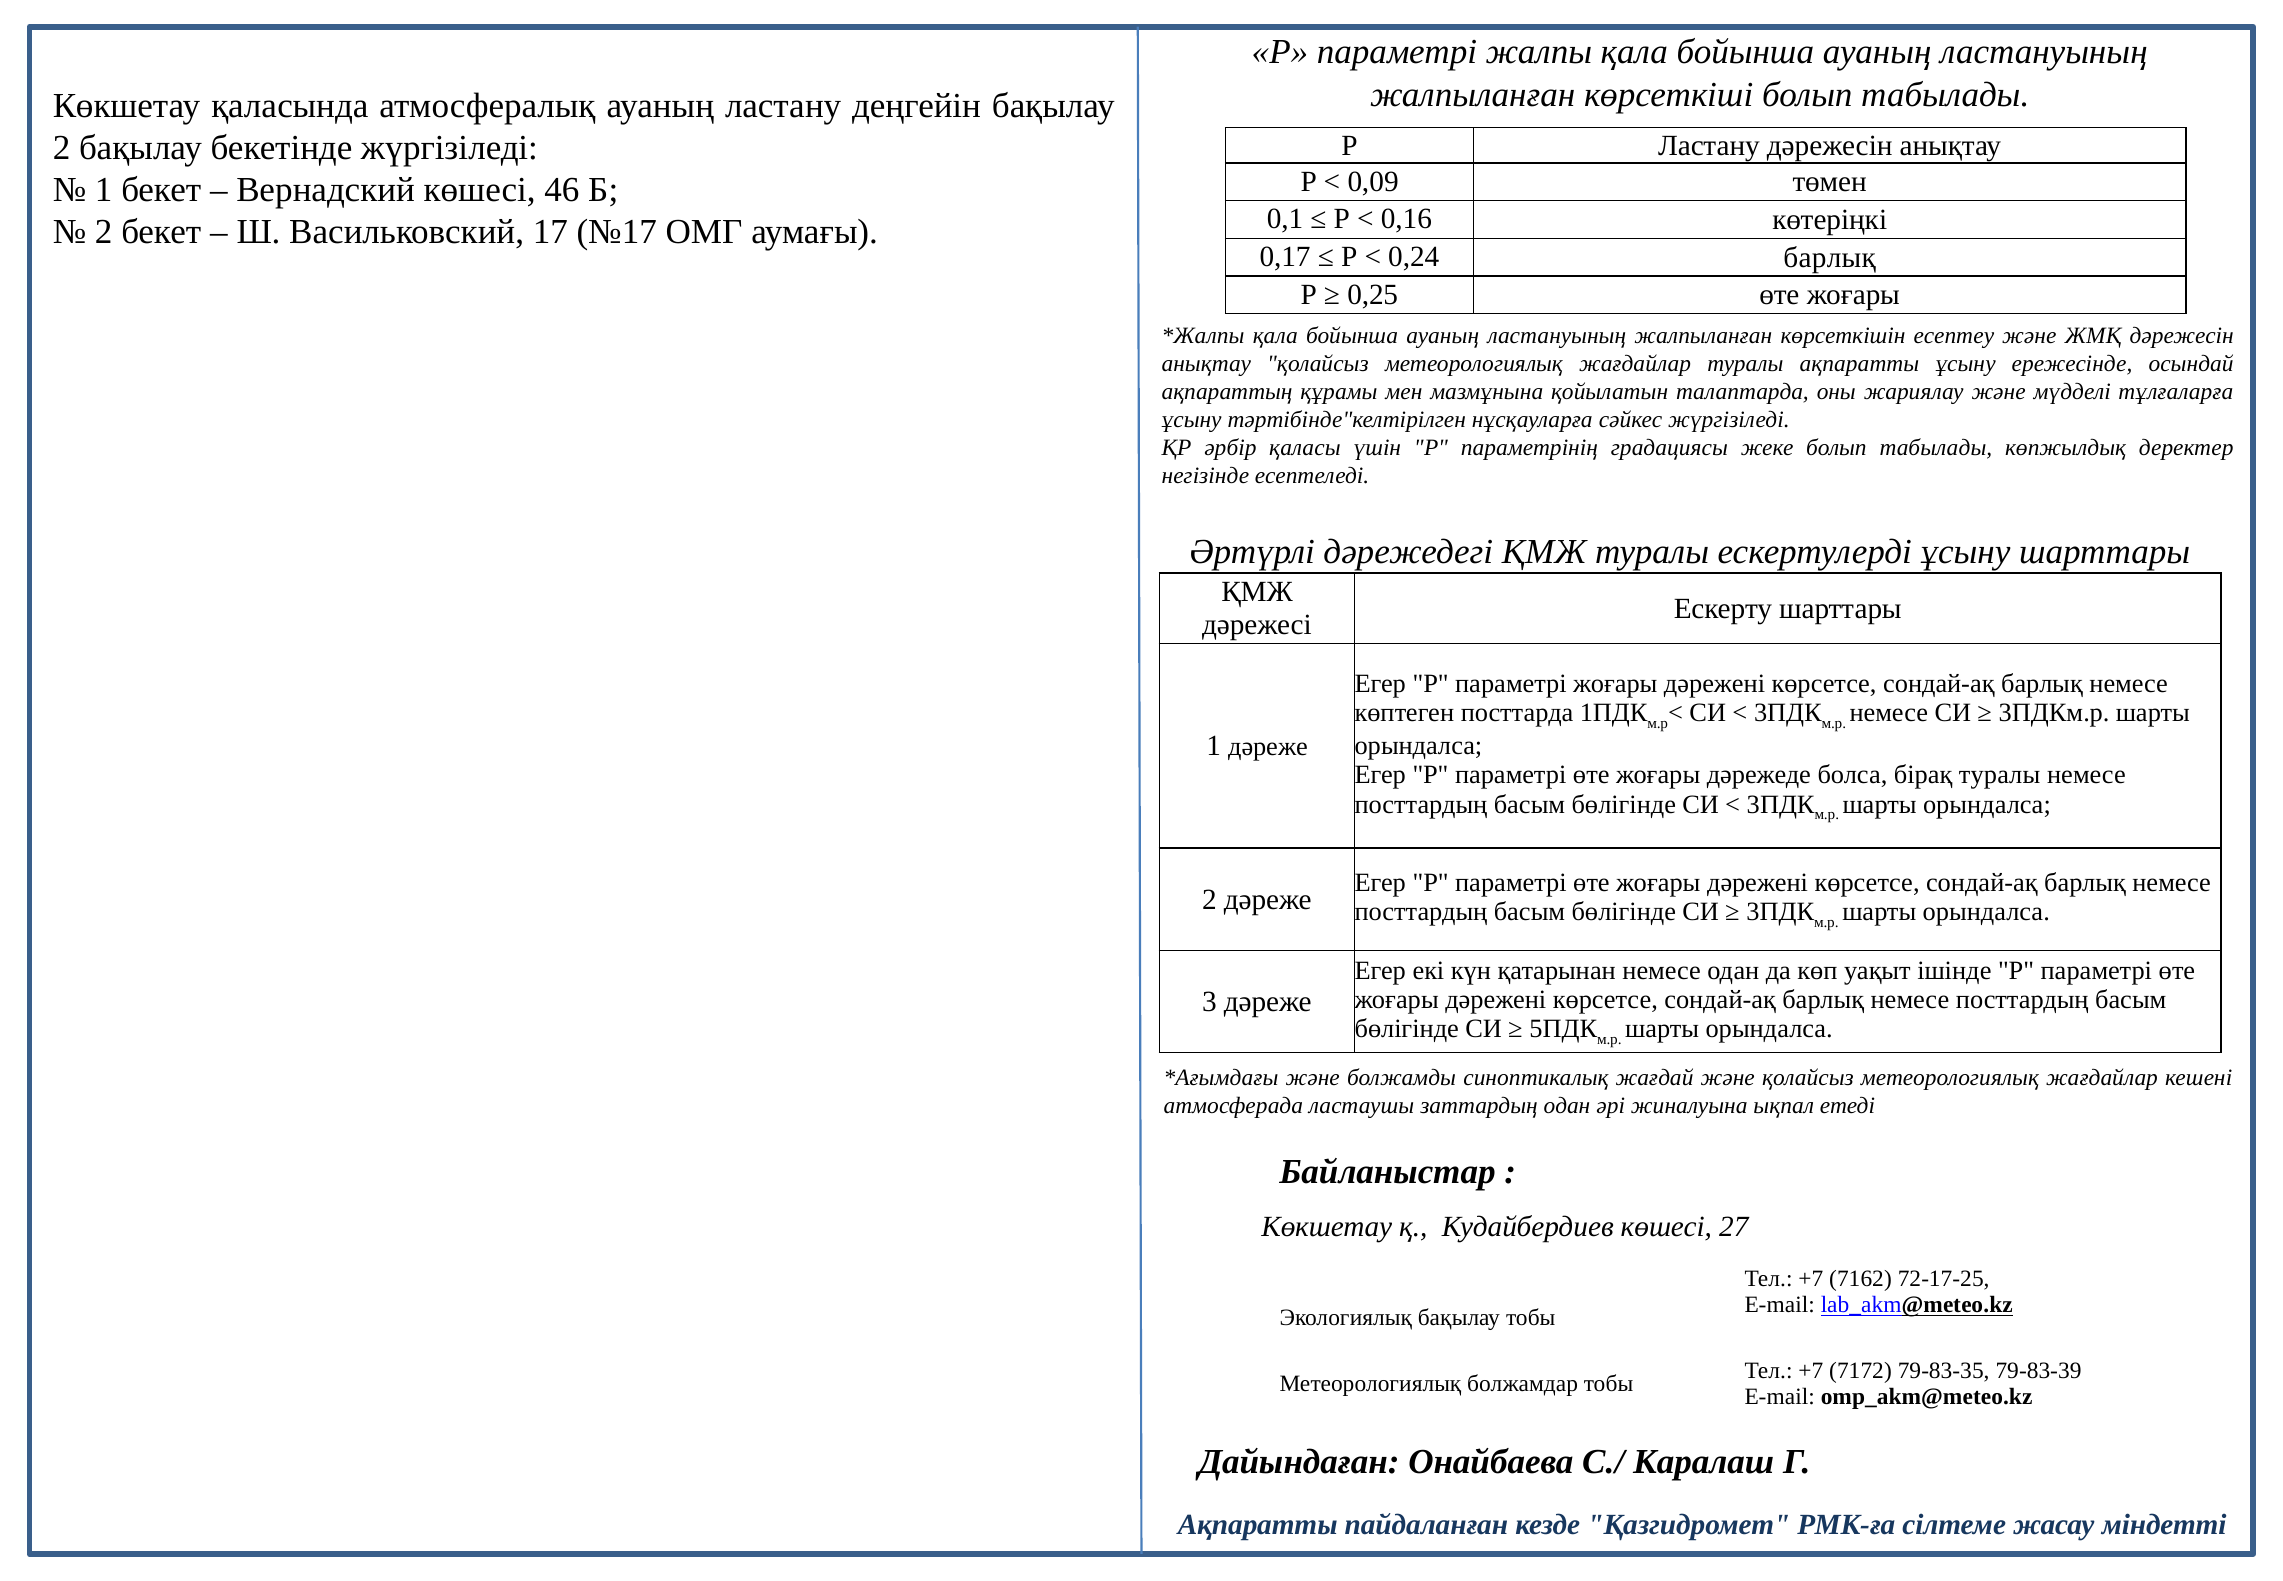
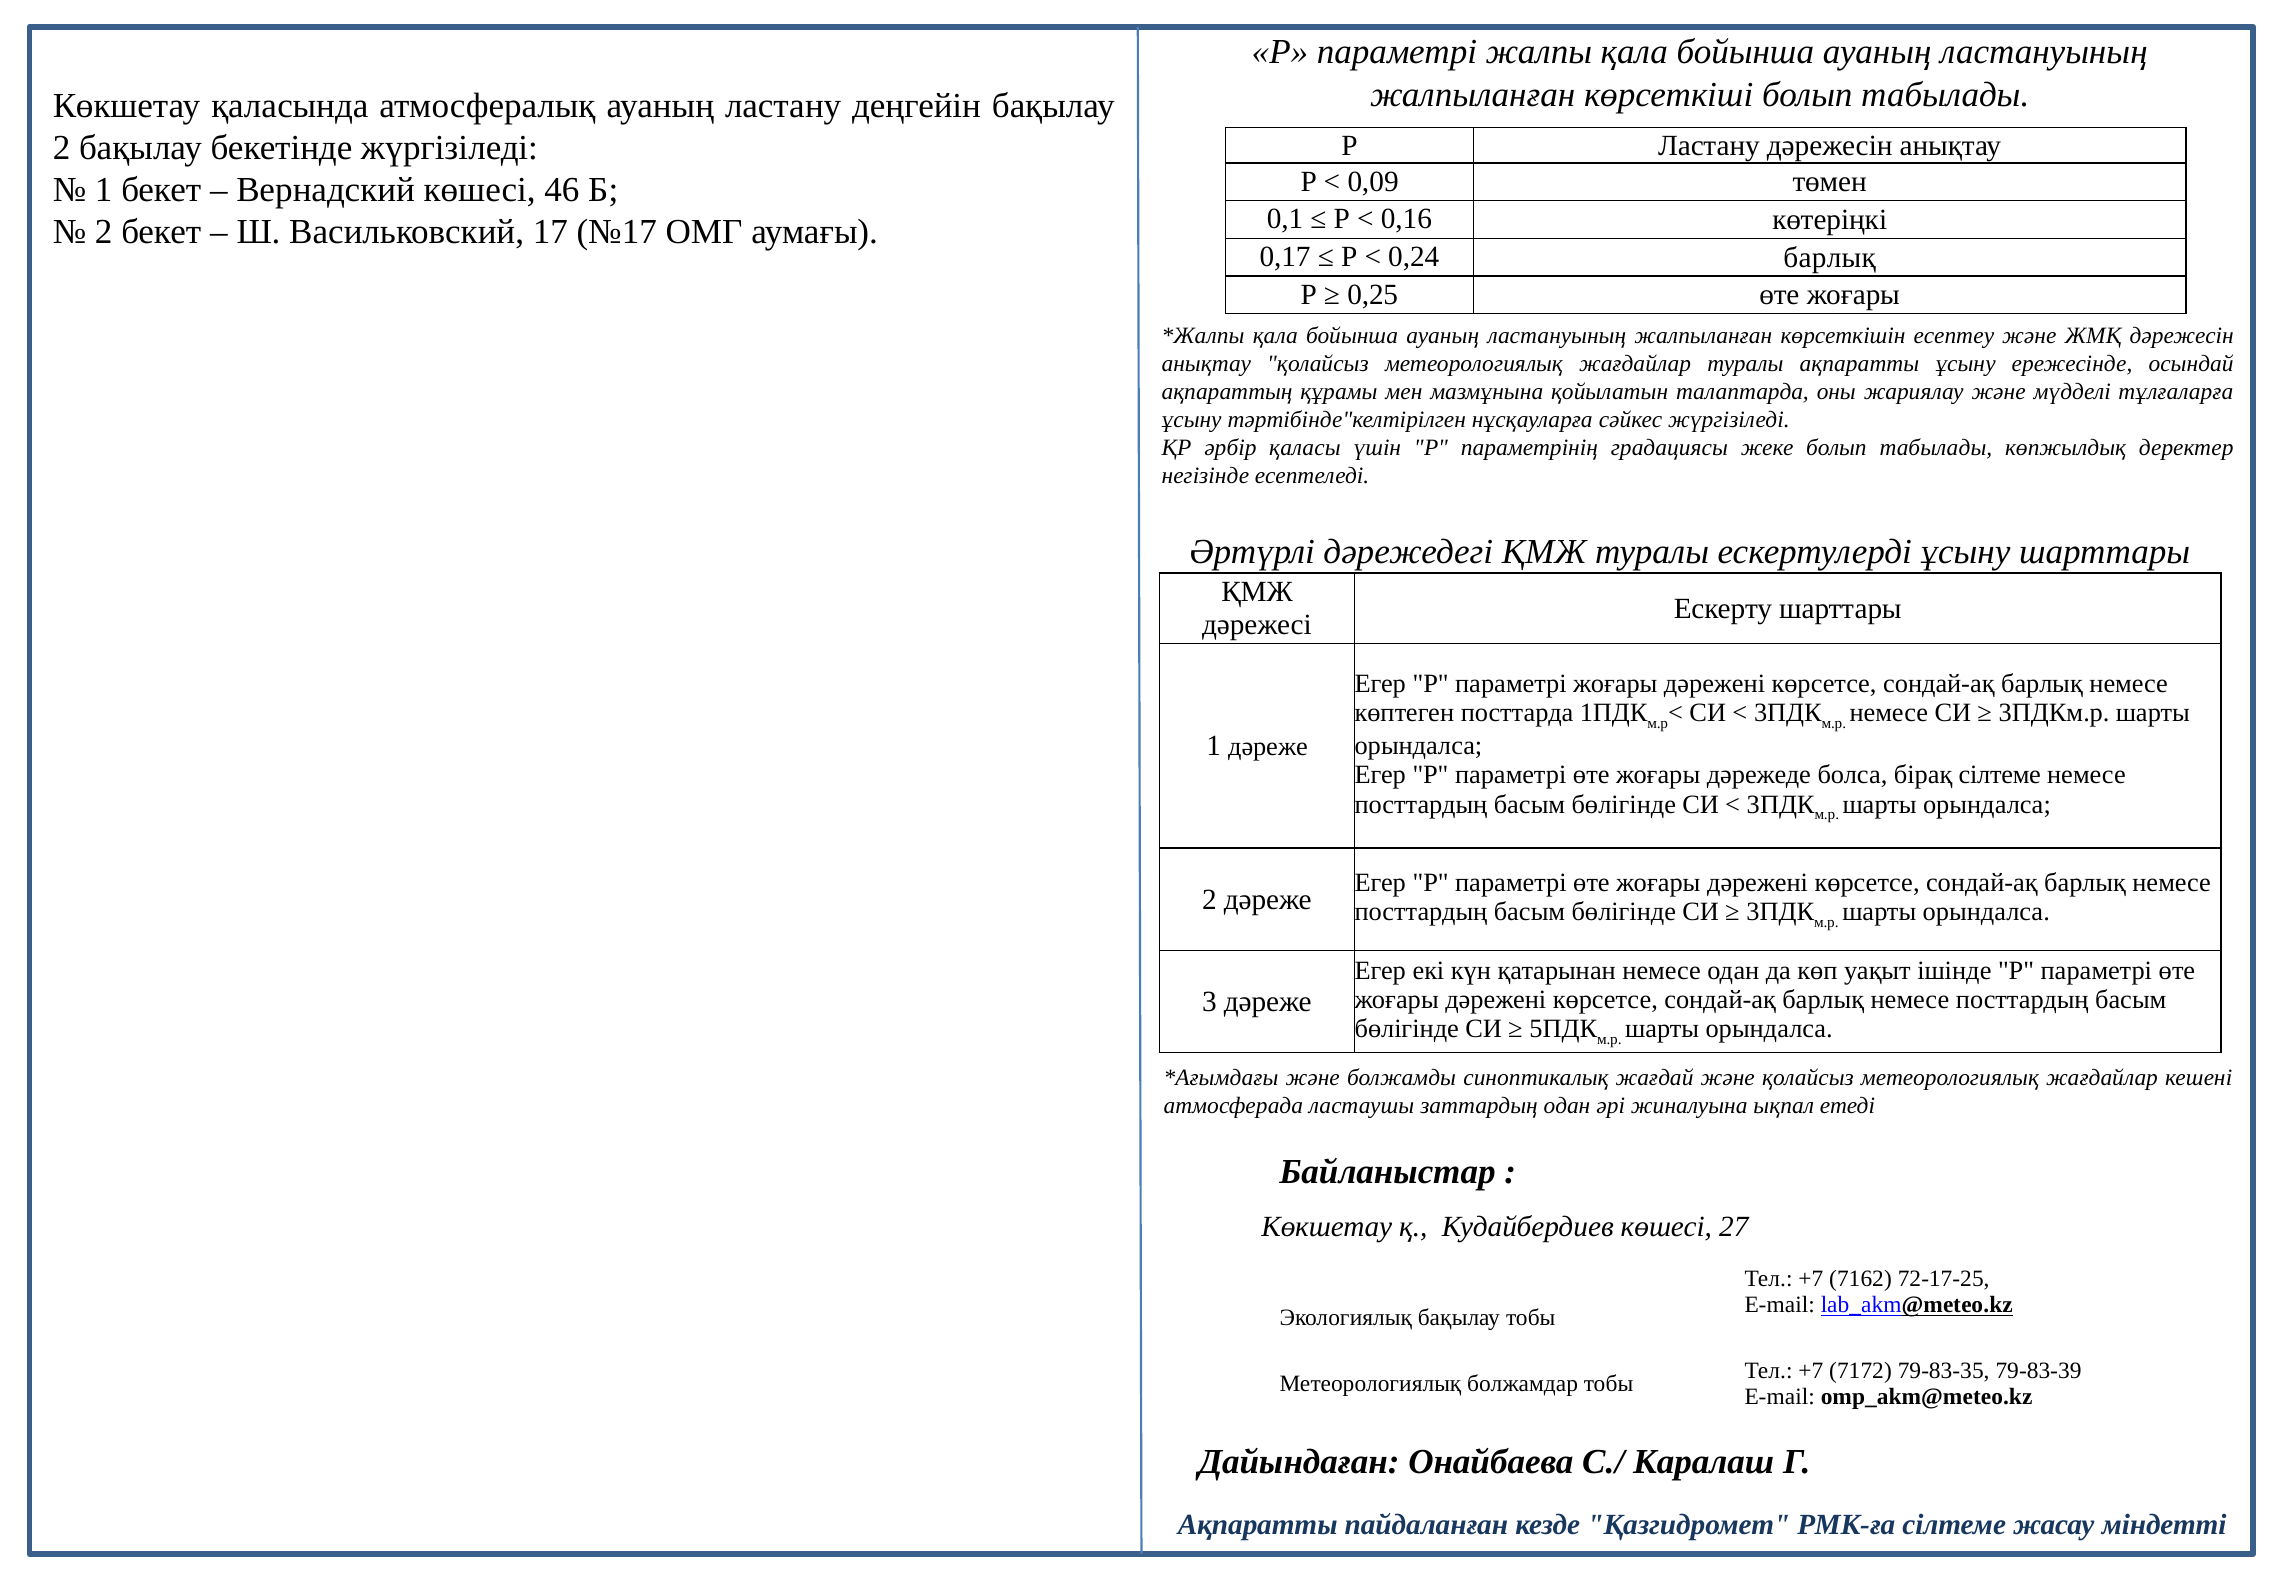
бірақ туралы: туралы -> сілтеме (2000, 775)
